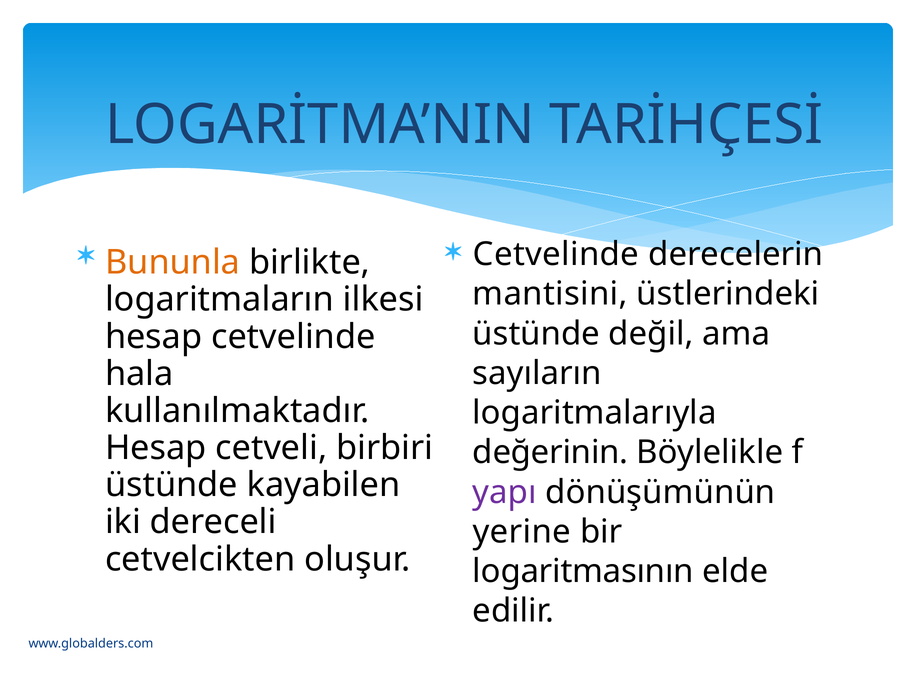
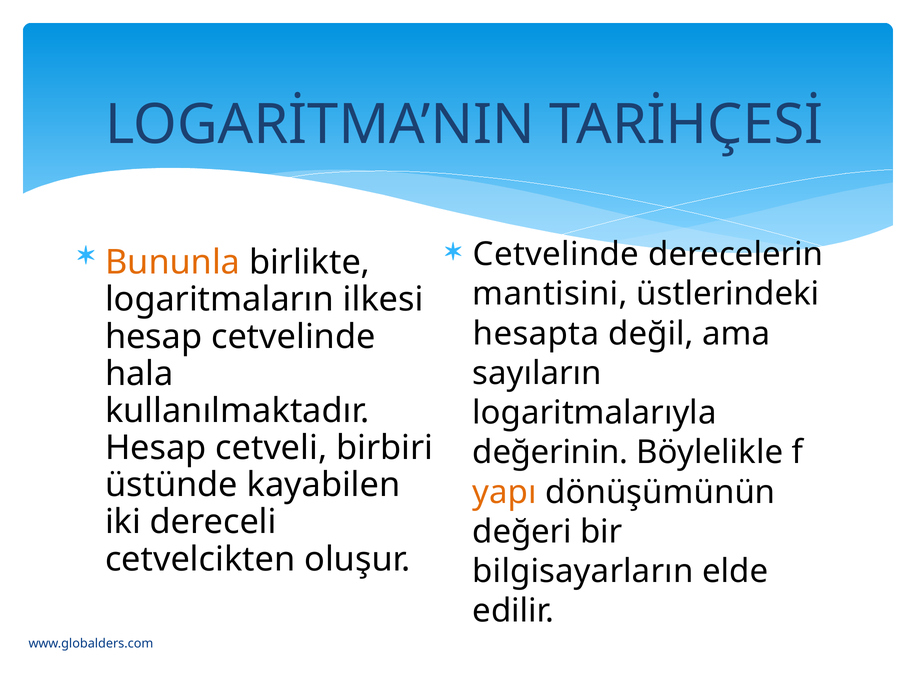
üstünde: üstünde -> hesapta (536, 334)
yapı colour: purple -> orange (505, 492)
yerine: yerine -> değeri (522, 532)
logaritmasının: logaritmasının -> bilgisayarların (583, 572)
